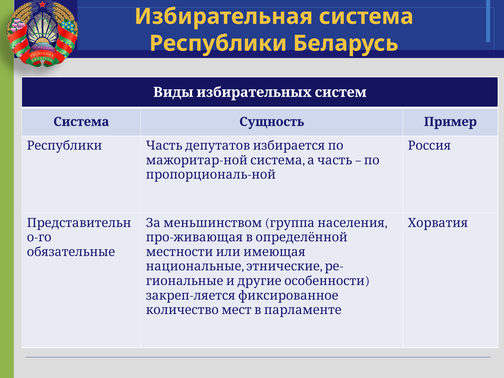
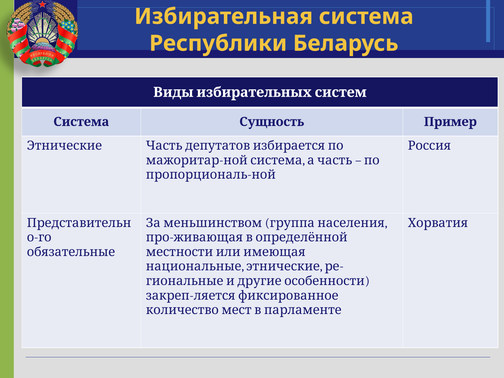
Республики: Республики -> Этнические (64, 146)
